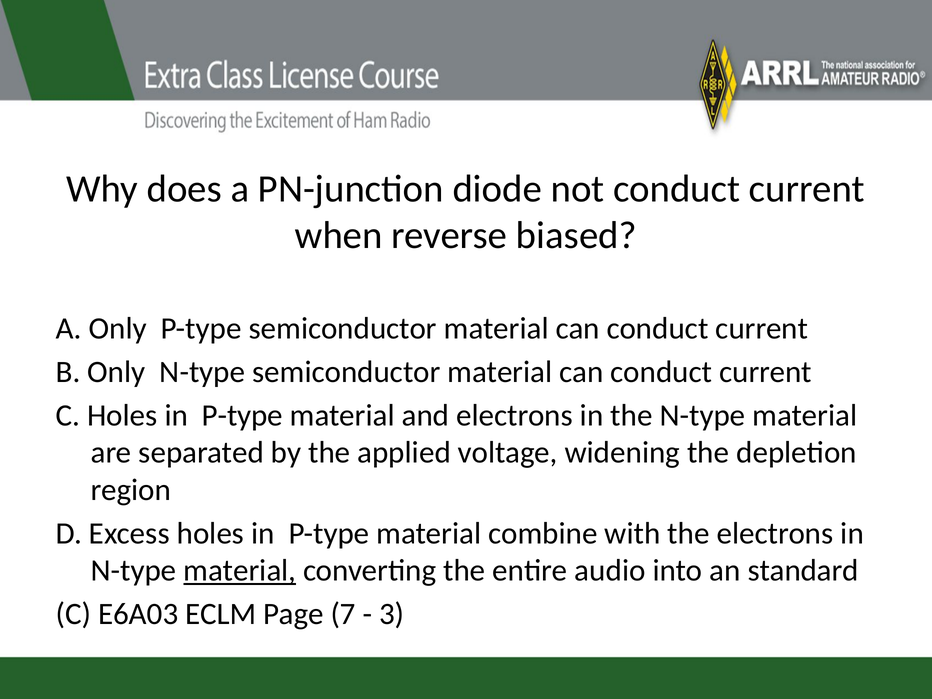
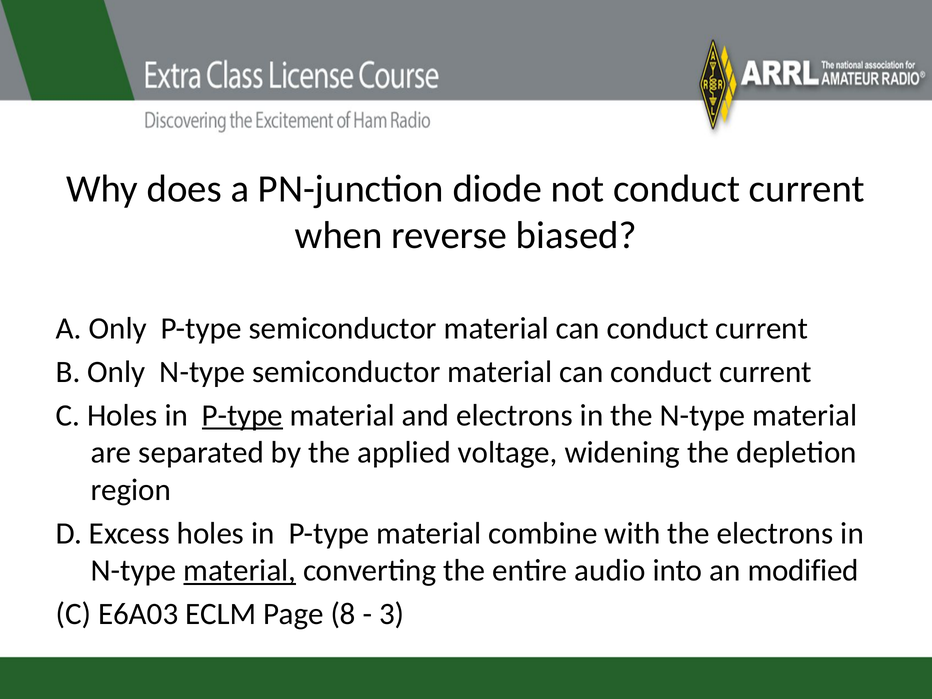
P-type underline: none -> present (242, 415)
standard: standard -> modified (803, 571)
7: 7 -> 8 (343, 614)
